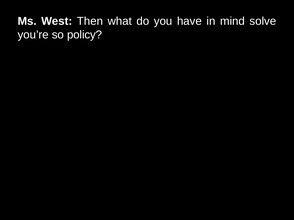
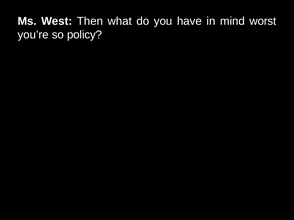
solve: solve -> worst (263, 21)
